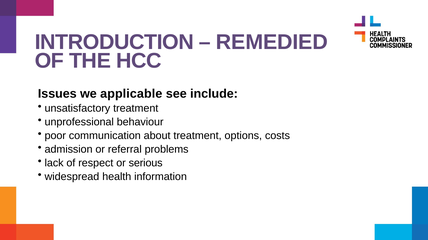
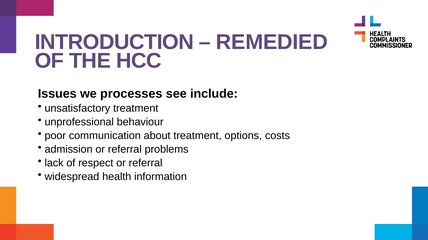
applicable: applicable -> processes (131, 94)
respect or serious: serious -> referral (146, 164)
